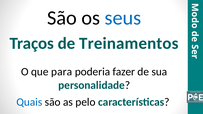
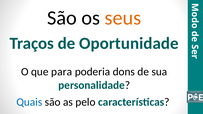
seus colour: blue -> orange (123, 18)
Treinamentos: Treinamentos -> Oportunidade (129, 43)
fazer: fazer -> dons (124, 72)
